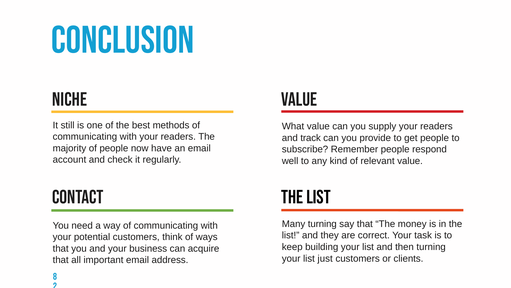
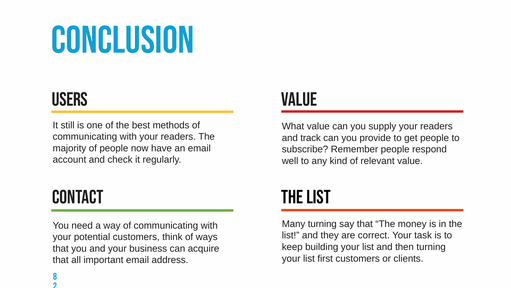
Niche: Niche -> Users (70, 99)
just: just -> first (325, 258)
